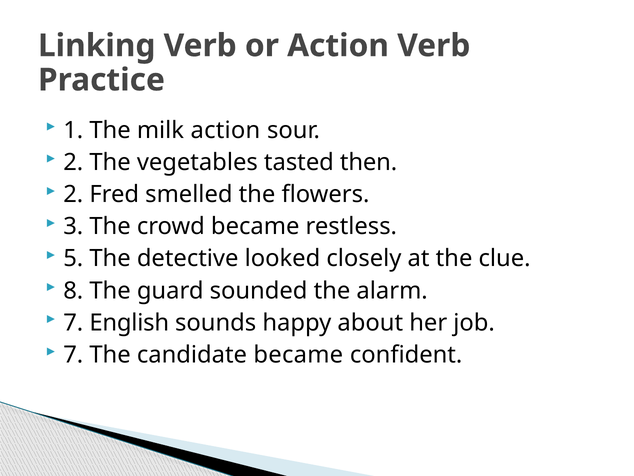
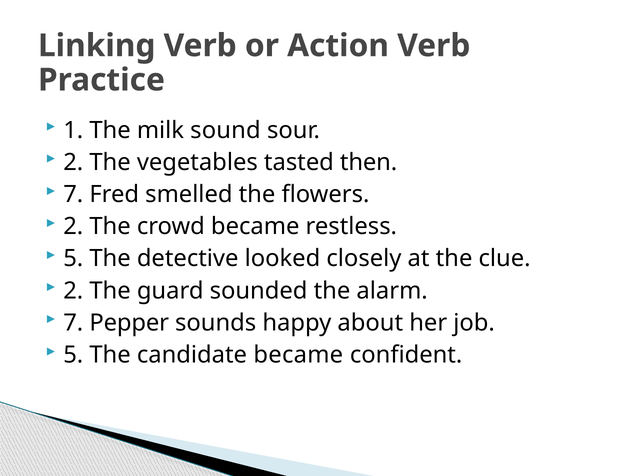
milk action: action -> sound (225, 130)
2: 2 -> 7 (73, 194)
3: 3 -> 2 (73, 226)
8: 8 -> 2 (73, 290)
English: English -> Pepper (129, 322)
7: 7 -> 5 (73, 355)
